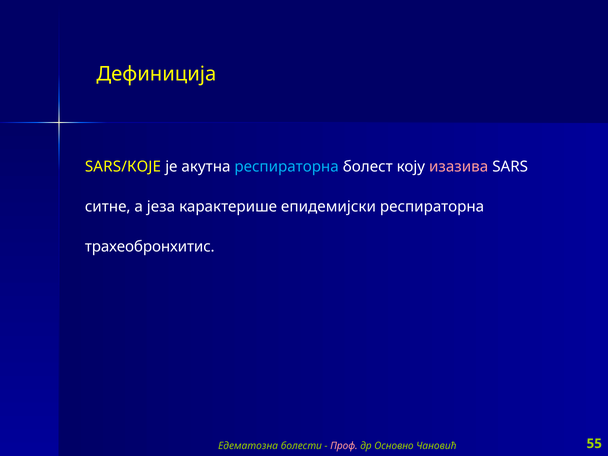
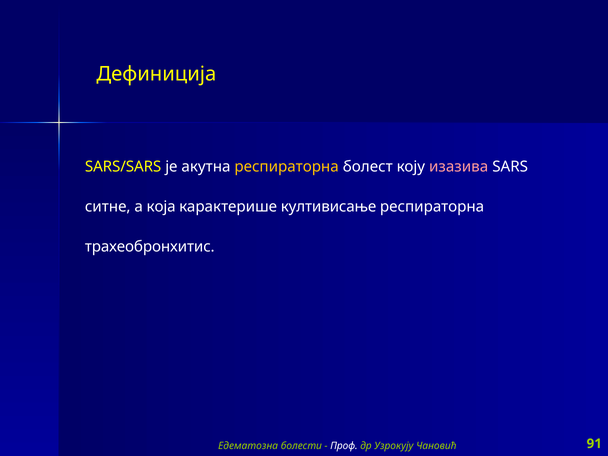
SARS/КОЈЕ: SARS/КОЈЕ -> SARS/SARS (123, 167)
респираторна colour: light blue -> yellow (287, 167)
језа: језа -> која (161, 207)
епидемијски: епидемијски -> култивисање (329, 207)
Проф colour: pink -> white (344, 446)
Основно: Основно -> Узрокују (394, 446)
55: 55 -> 91 (594, 444)
